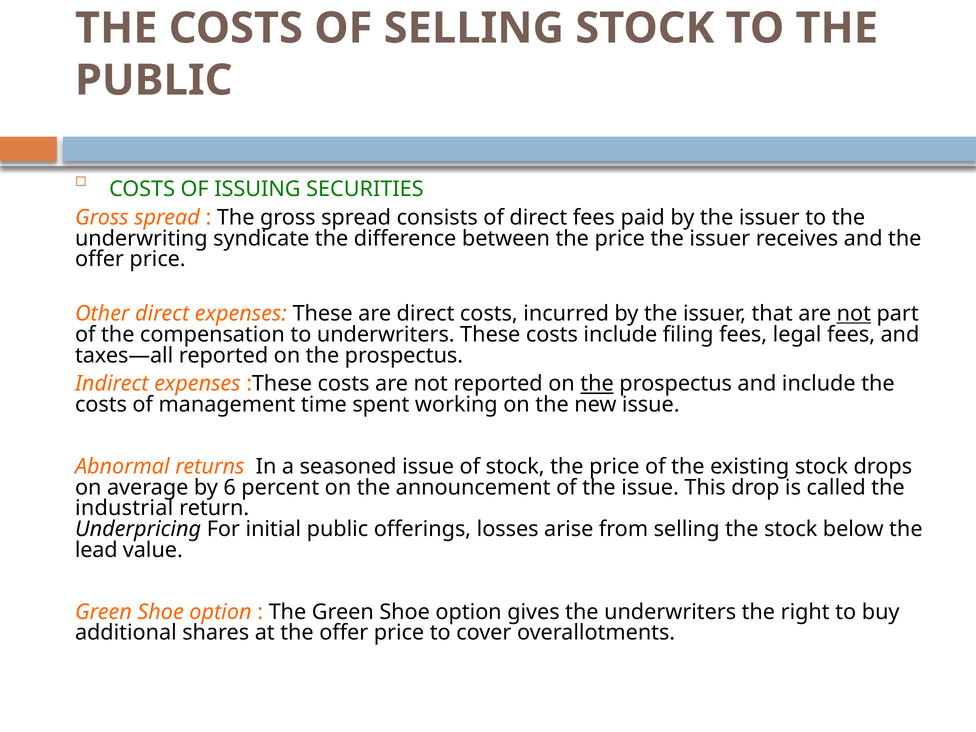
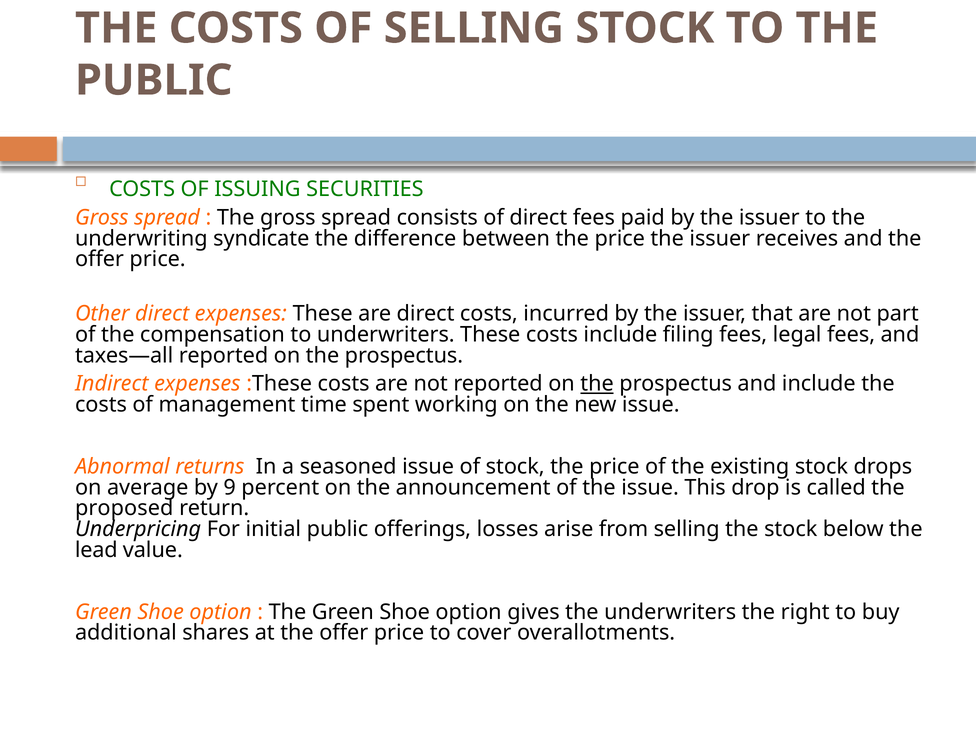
not underline: present -> none (854, 314)
6: 6 -> 9 (230, 487)
industrial: industrial -> proposed (124, 508)
